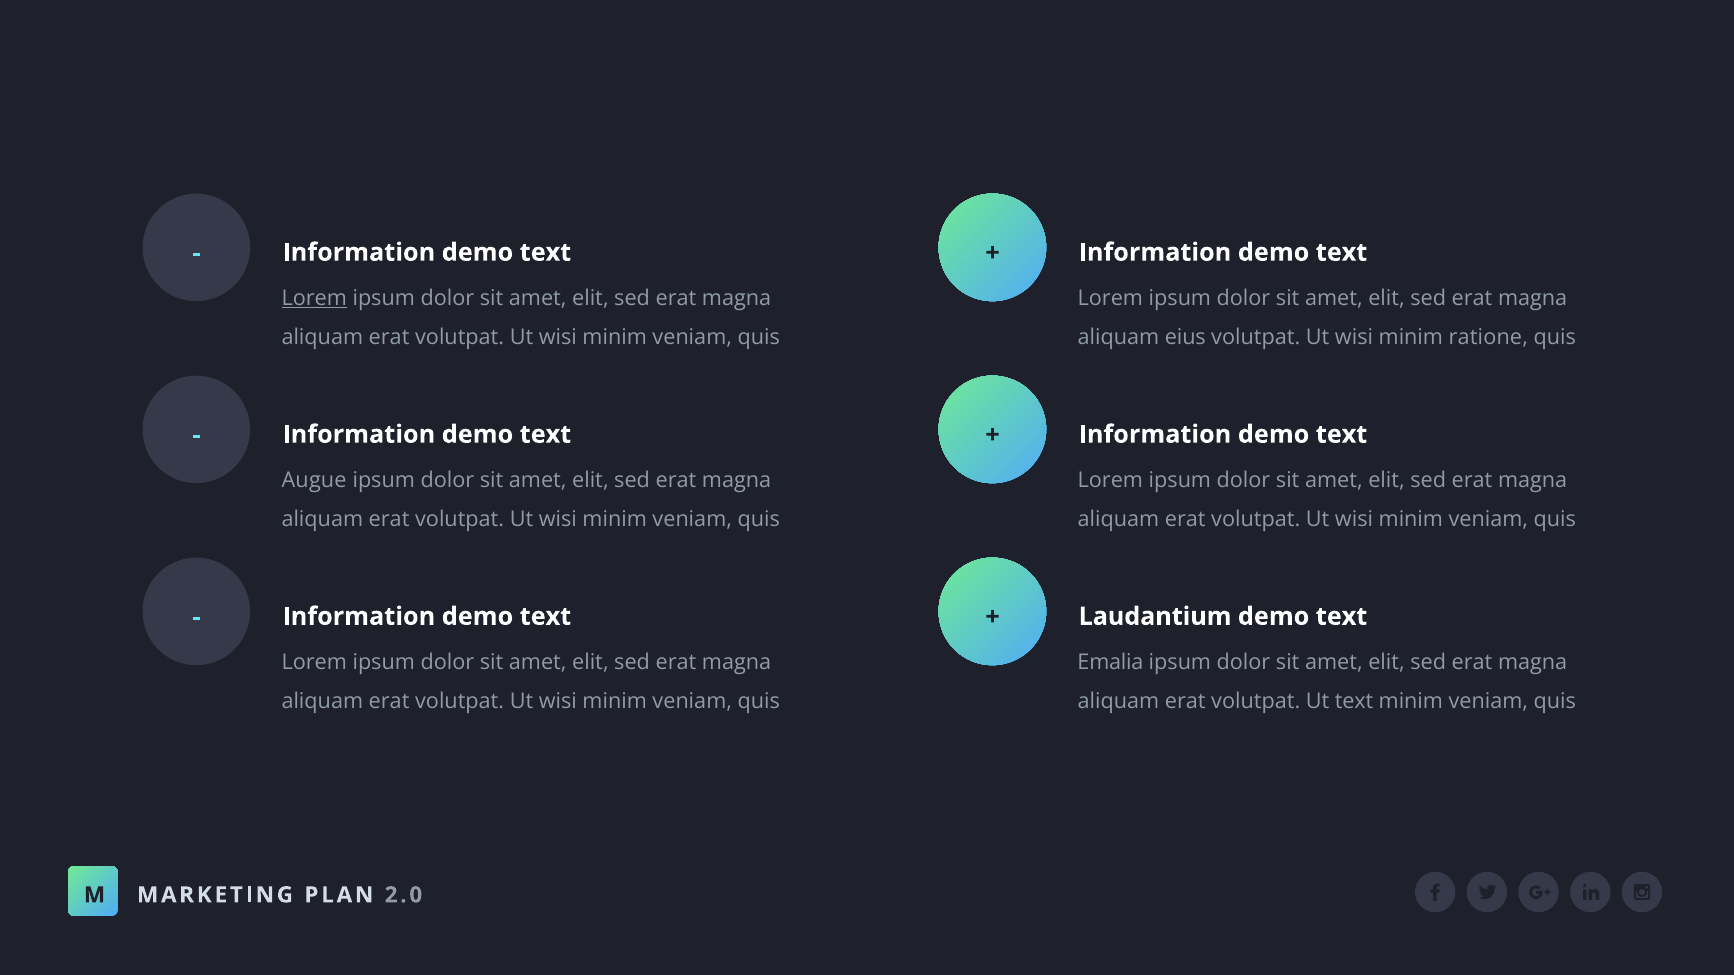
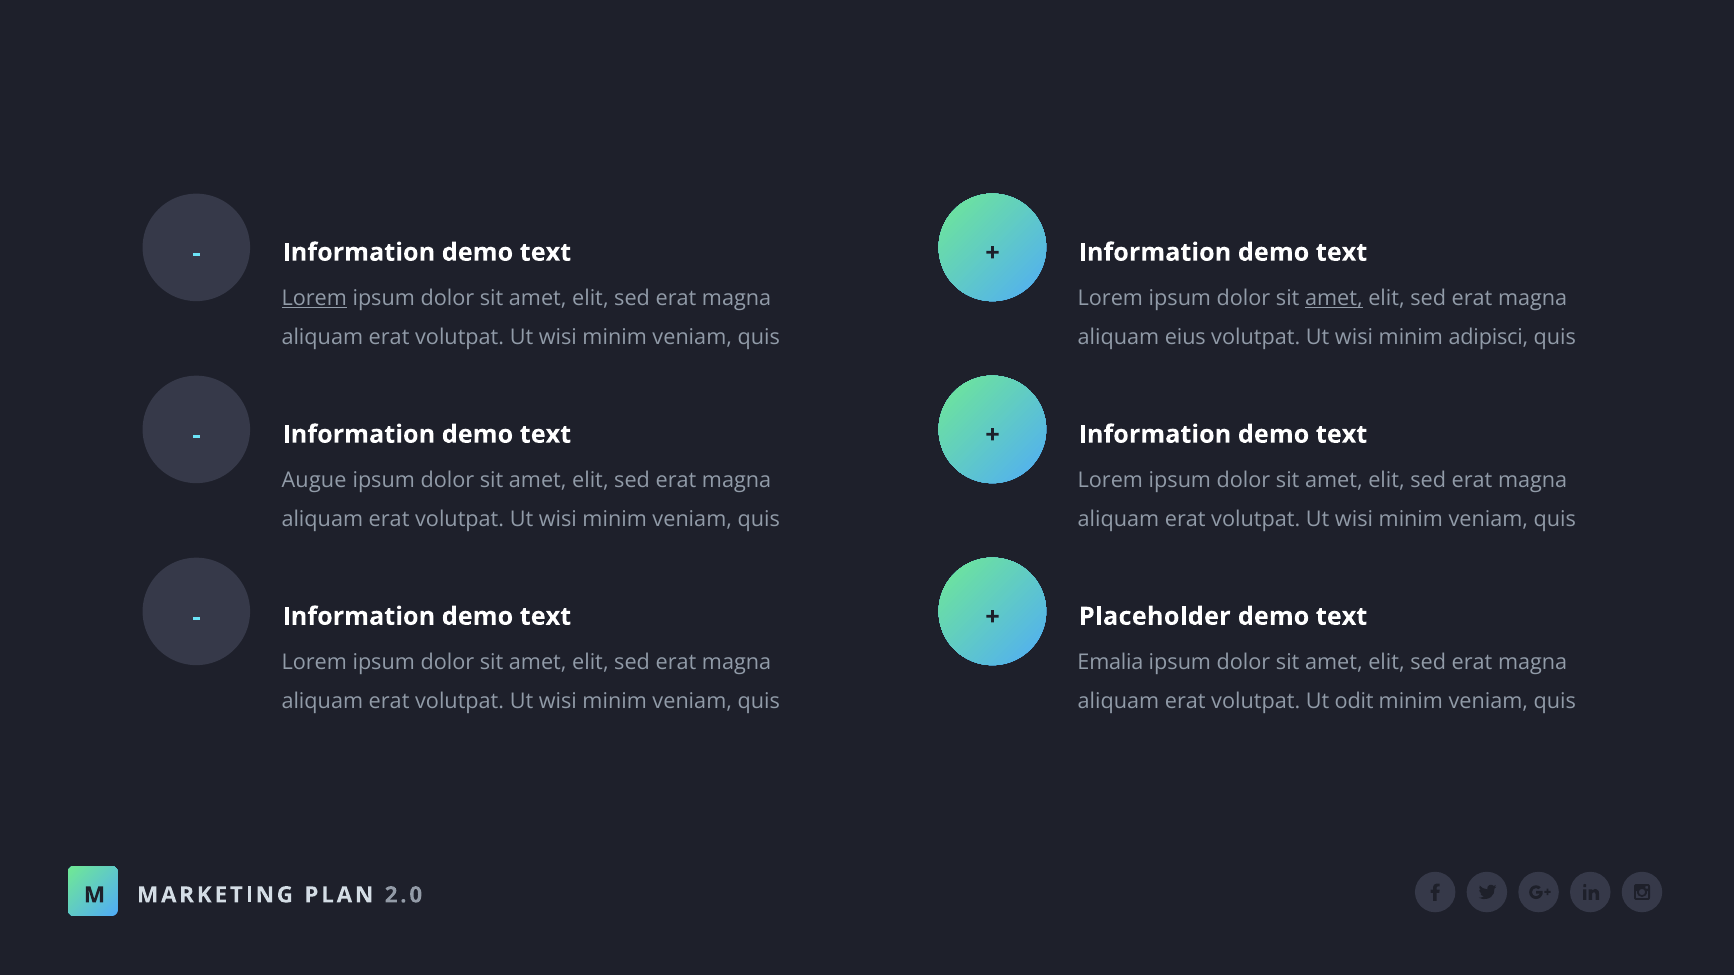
amet underline: none -> present (1334, 298)
ratione: ratione -> adipisci (1488, 337)
Laudantium: Laudantium -> Placeholder (1155, 617)
Ut text: text -> odit (1354, 702)
